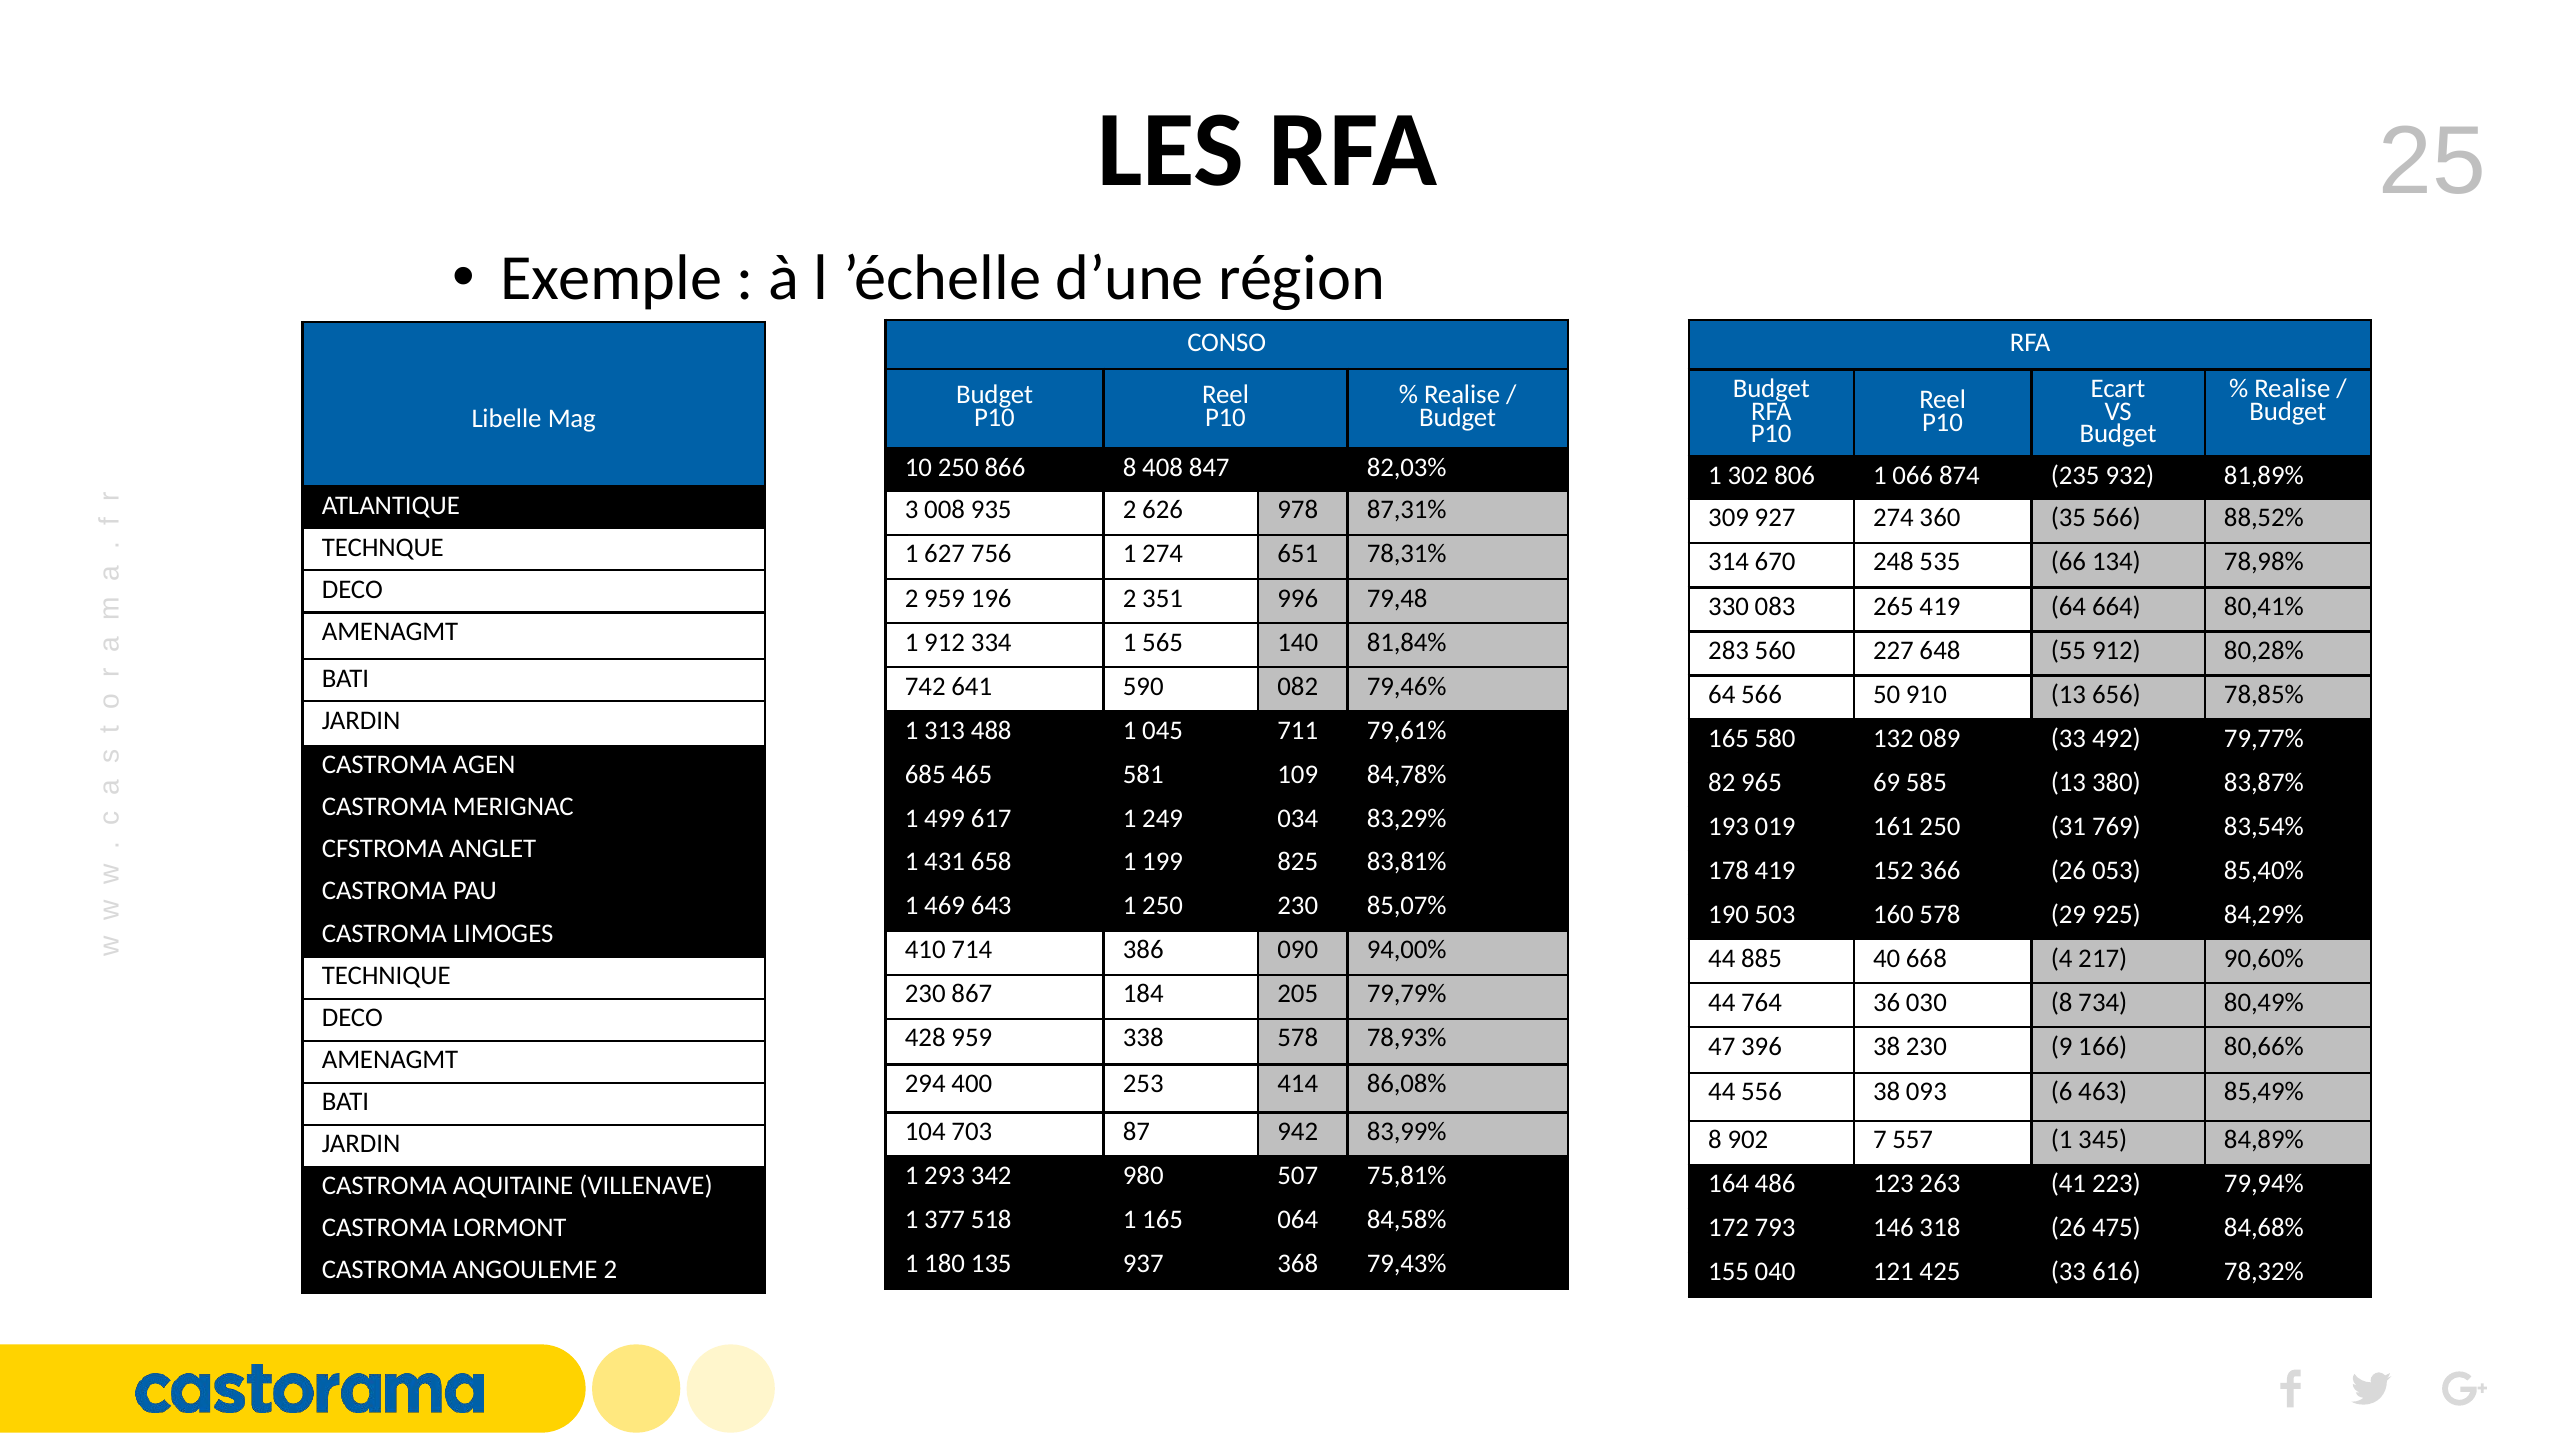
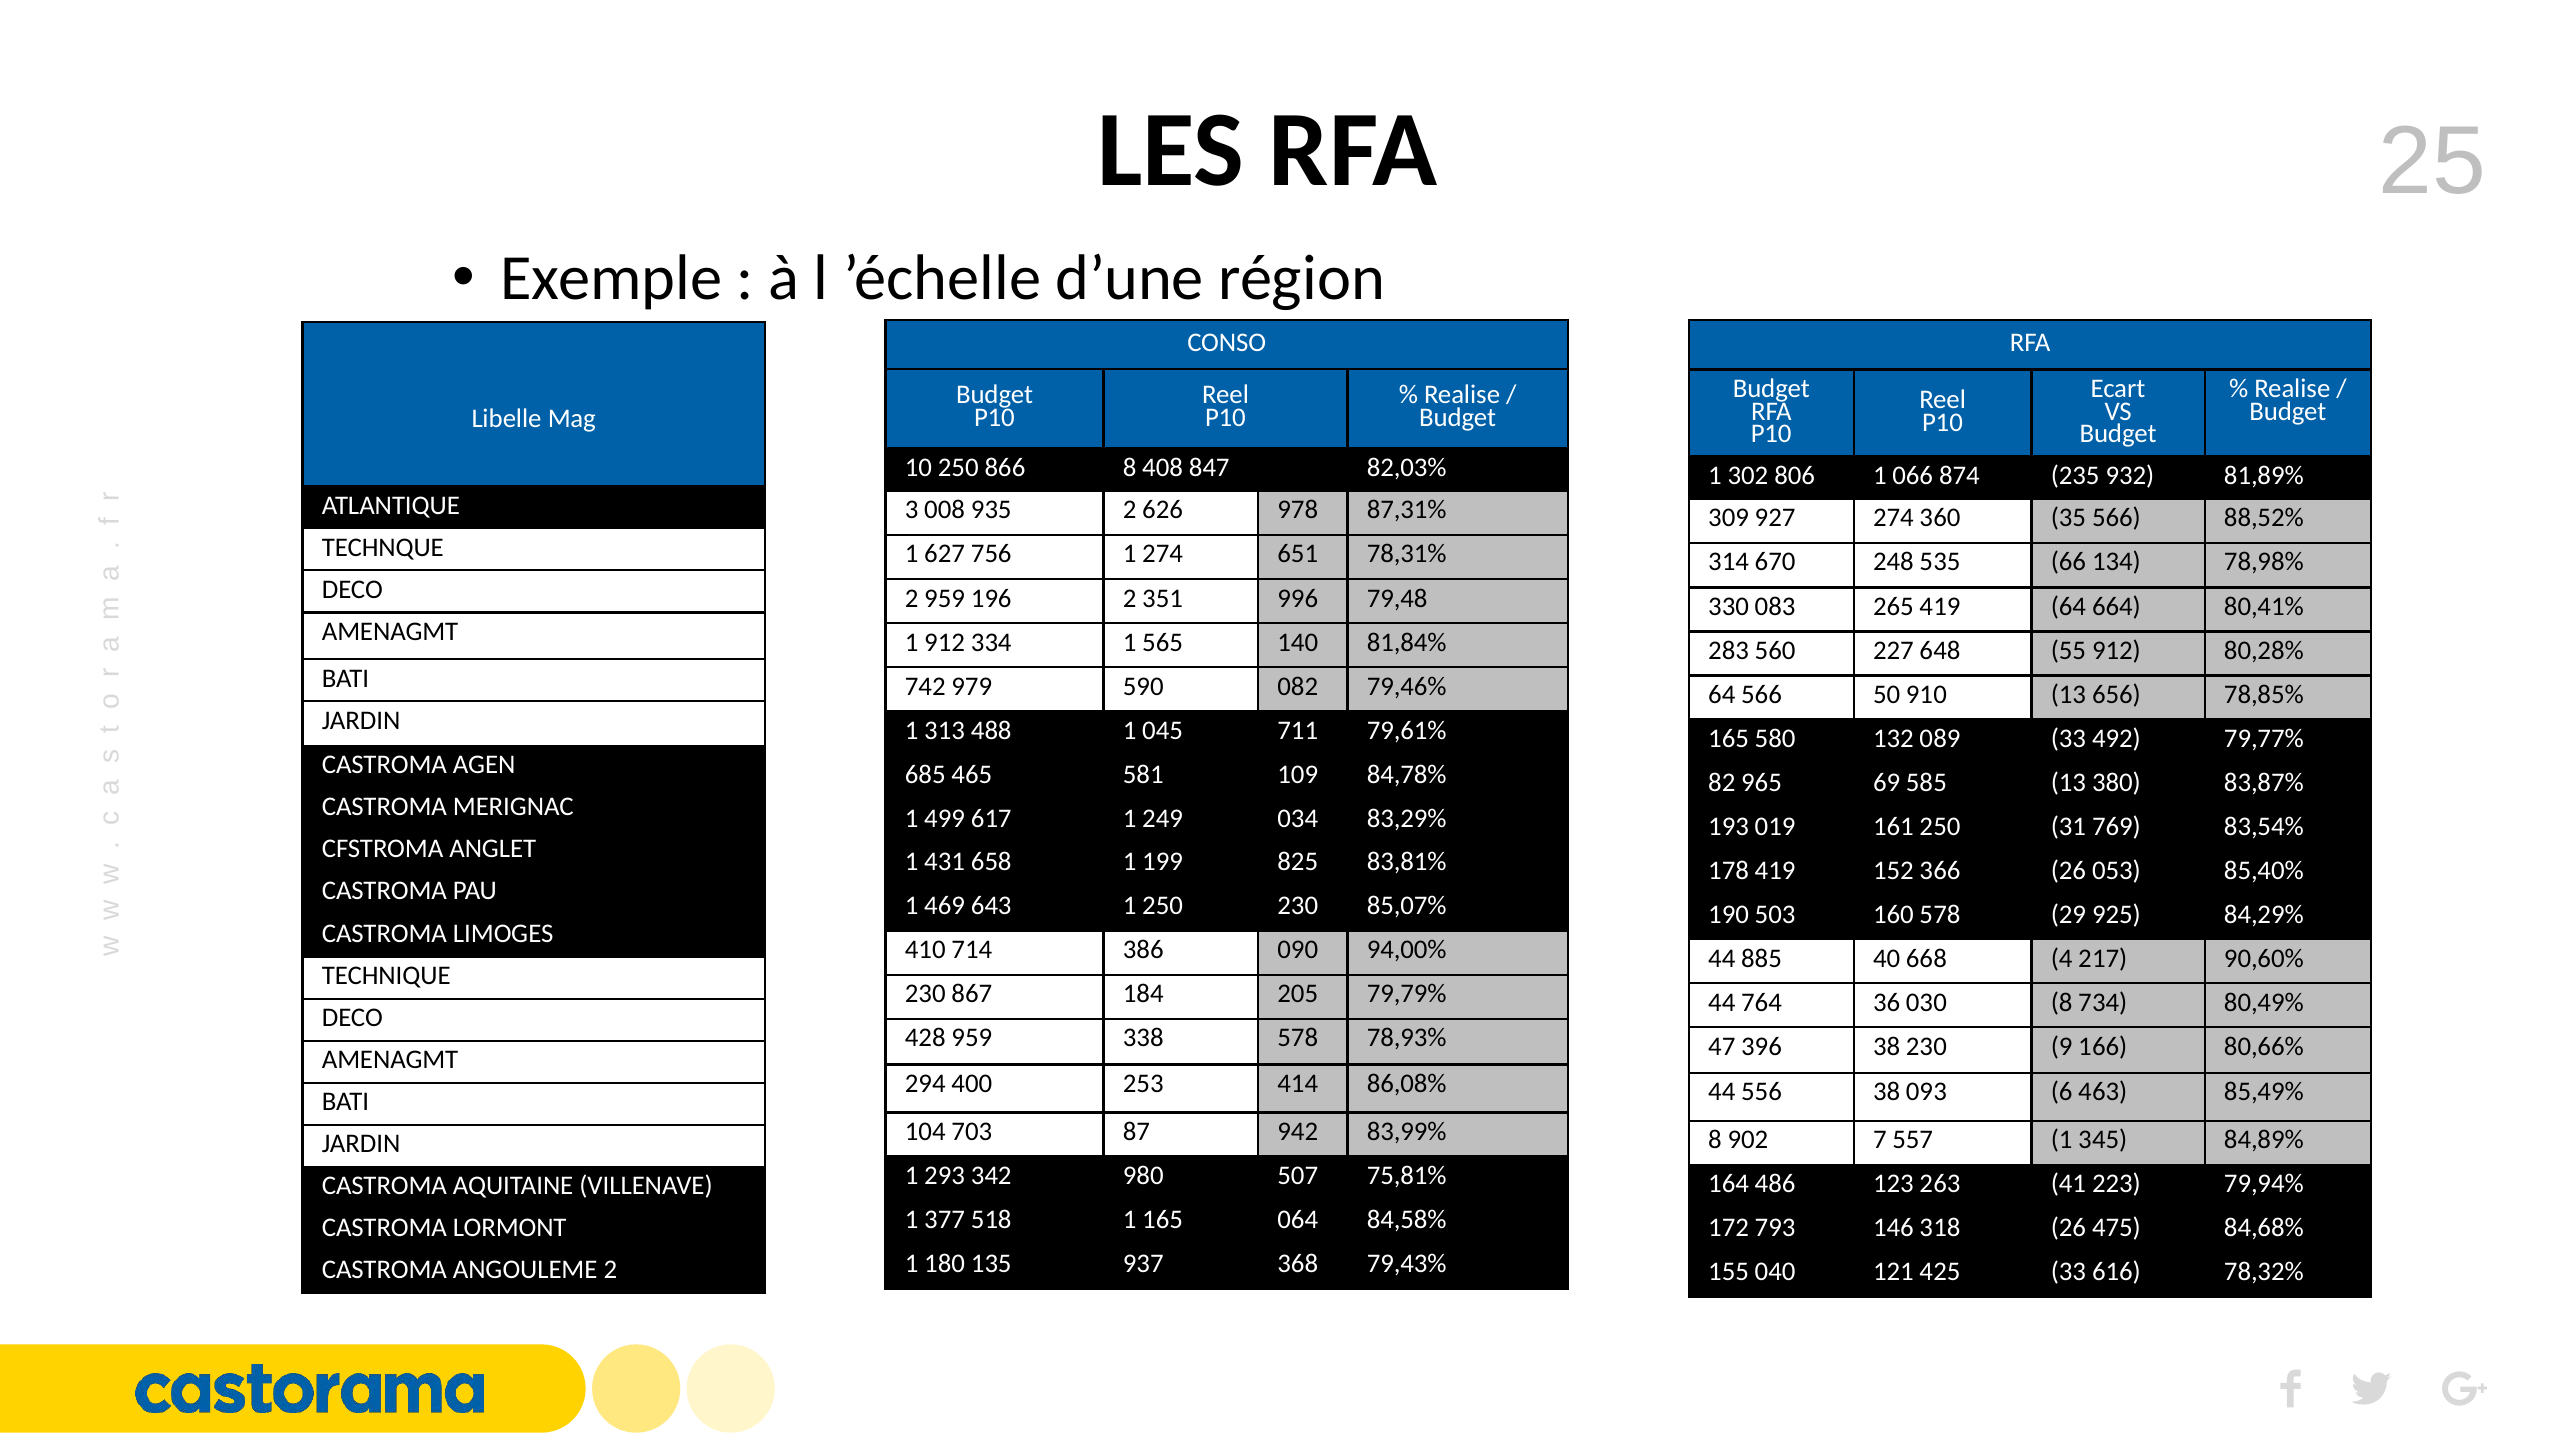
641: 641 -> 979 (972, 686)
